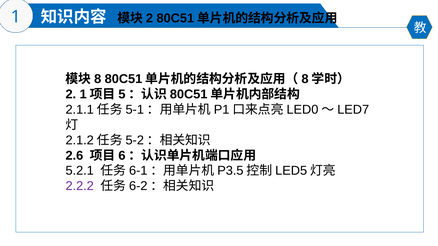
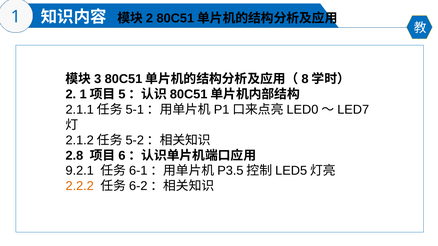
8: 8 -> 3 (98, 79)
2.6: 2.6 -> 2.8 (74, 156)
5.2.1: 5.2.1 -> 9.2.1 (80, 171)
2.2.2 colour: purple -> orange (80, 186)
